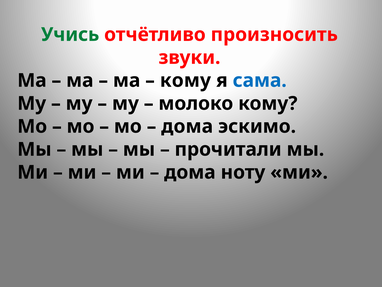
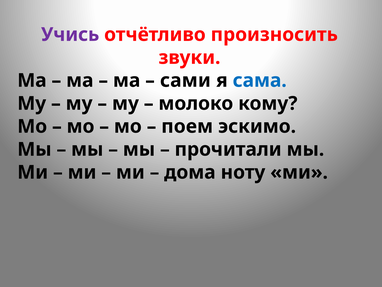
Учись colour: green -> purple (70, 35)
кому: кому -> сами (185, 80)
дома: дома -> поем (187, 126)
